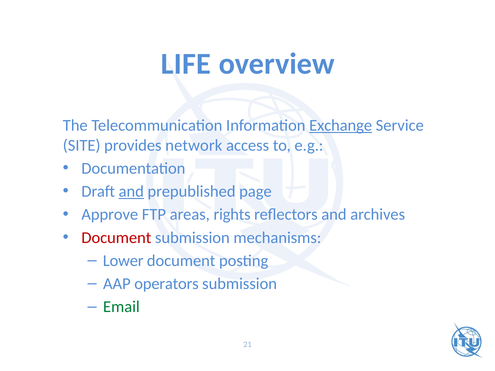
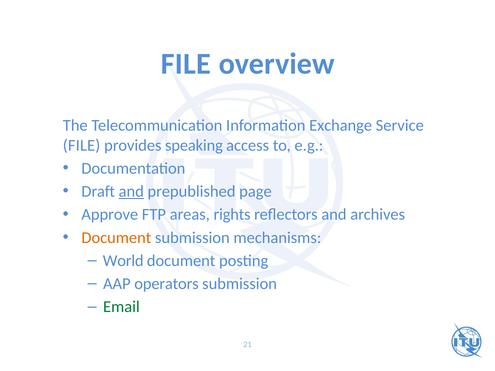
LIFE: LIFE -> FILE (186, 64)
Exchange underline: present -> none (341, 126)
SITE: SITE -> FILE (82, 145)
network: network -> speaking (194, 145)
Document colour: red -> orange (116, 238)
Lower: Lower -> World (123, 261)
